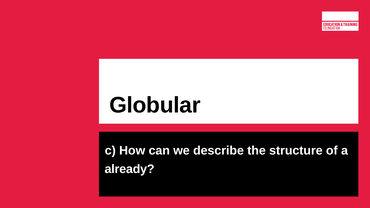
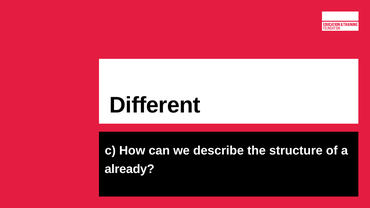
Globular: Globular -> Different (155, 105)
